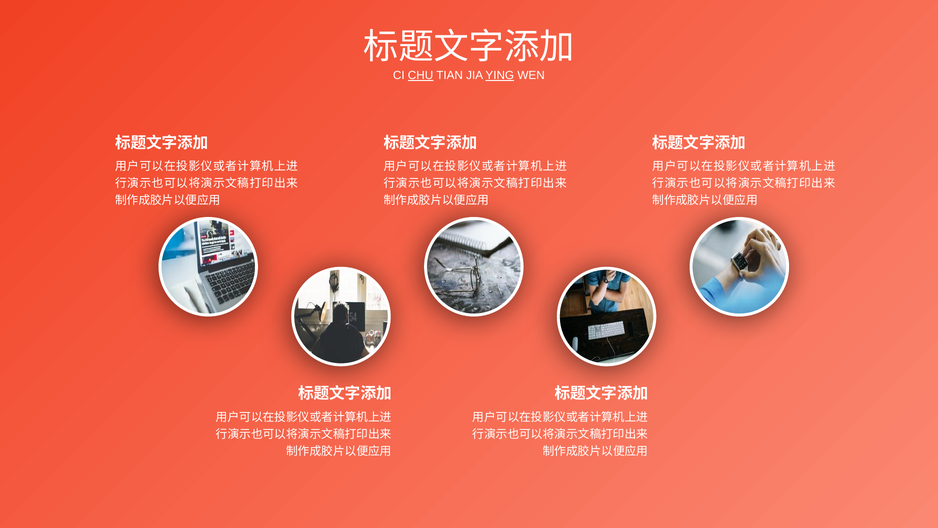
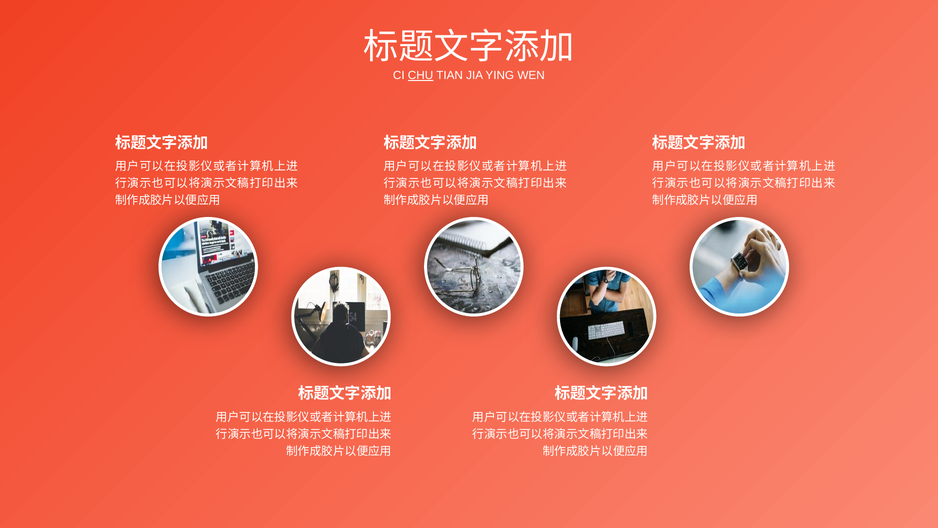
YING underline: present -> none (500, 75)
